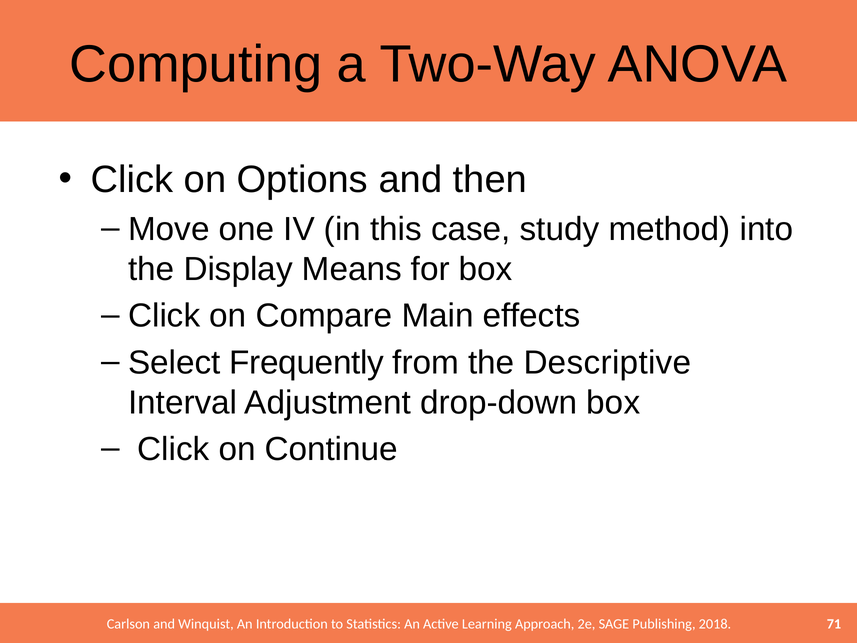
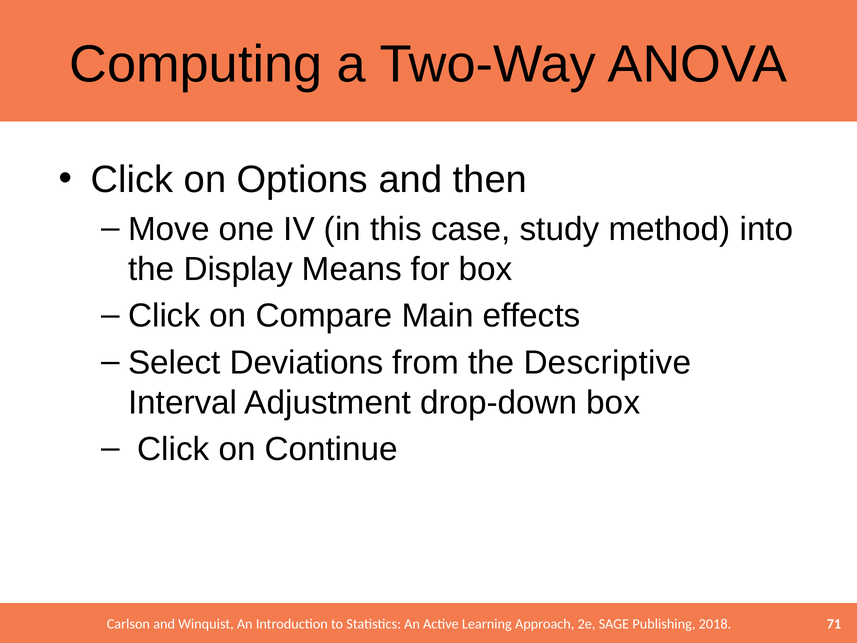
Frequently: Frequently -> Deviations (307, 362)
